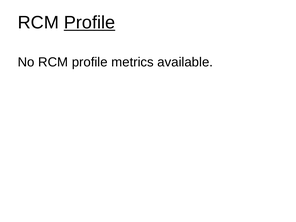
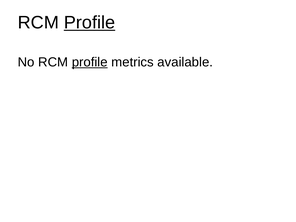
profile underline: none -> present (90, 62)
